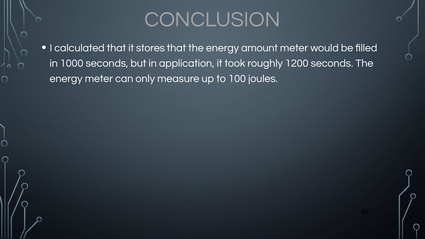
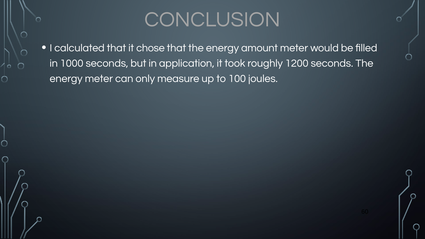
stores: stores -> chose (150, 48)
